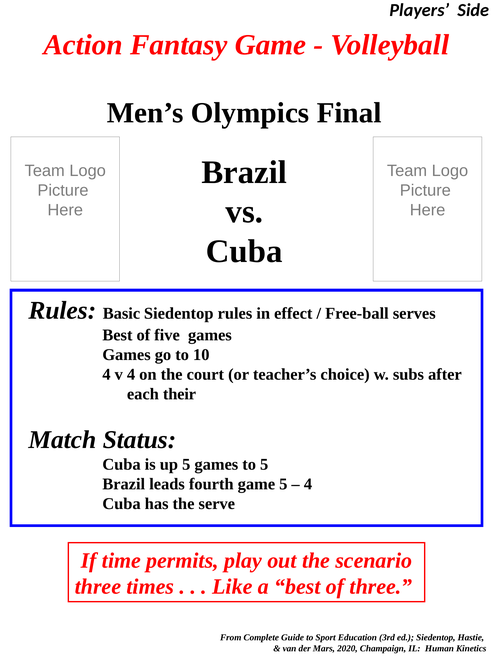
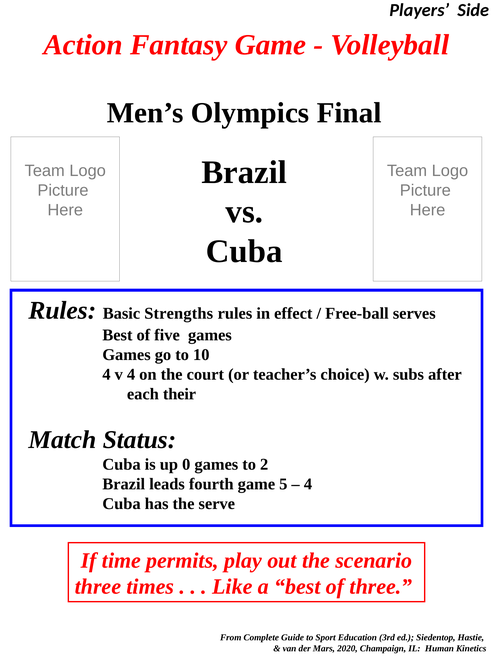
Basic Siedentop: Siedentop -> Strengths (179, 314)
up 5: 5 -> 0 (186, 465)
to 5: 5 -> 2 (264, 465)
